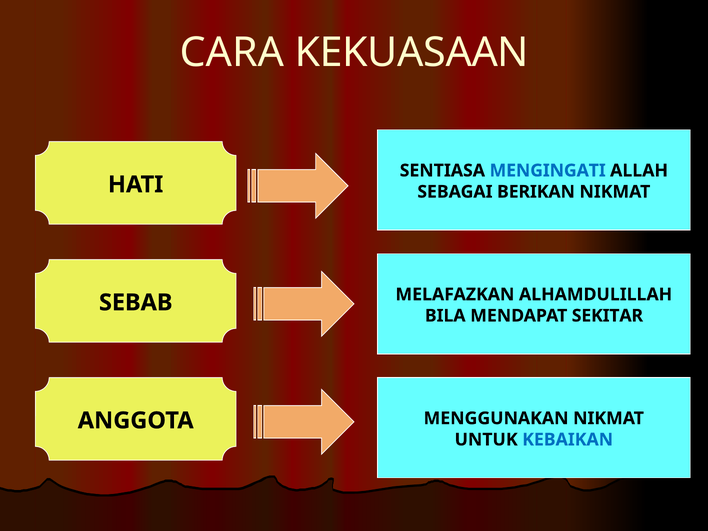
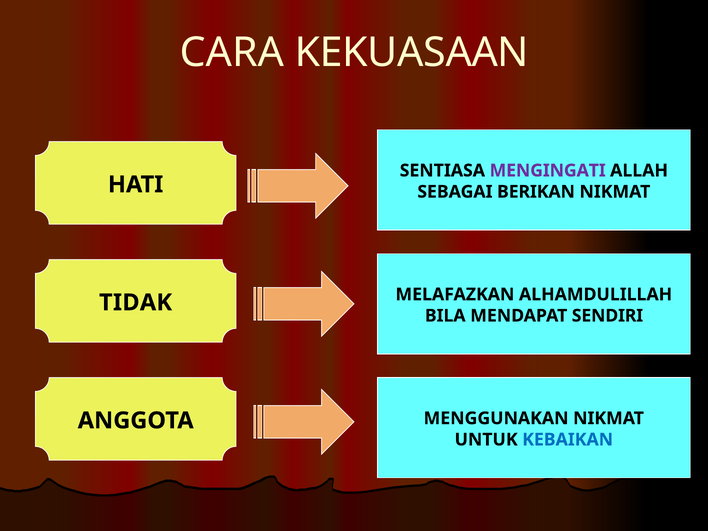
MENGINGATI colour: blue -> purple (548, 171)
SEBAB: SEBAB -> TIDAK (136, 303)
SEKITAR: SEKITAR -> SENDIRI (607, 316)
